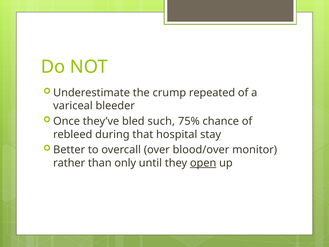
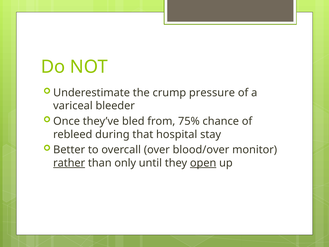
repeated: repeated -> pressure (212, 93)
such: such -> from (161, 121)
rather underline: none -> present (69, 163)
